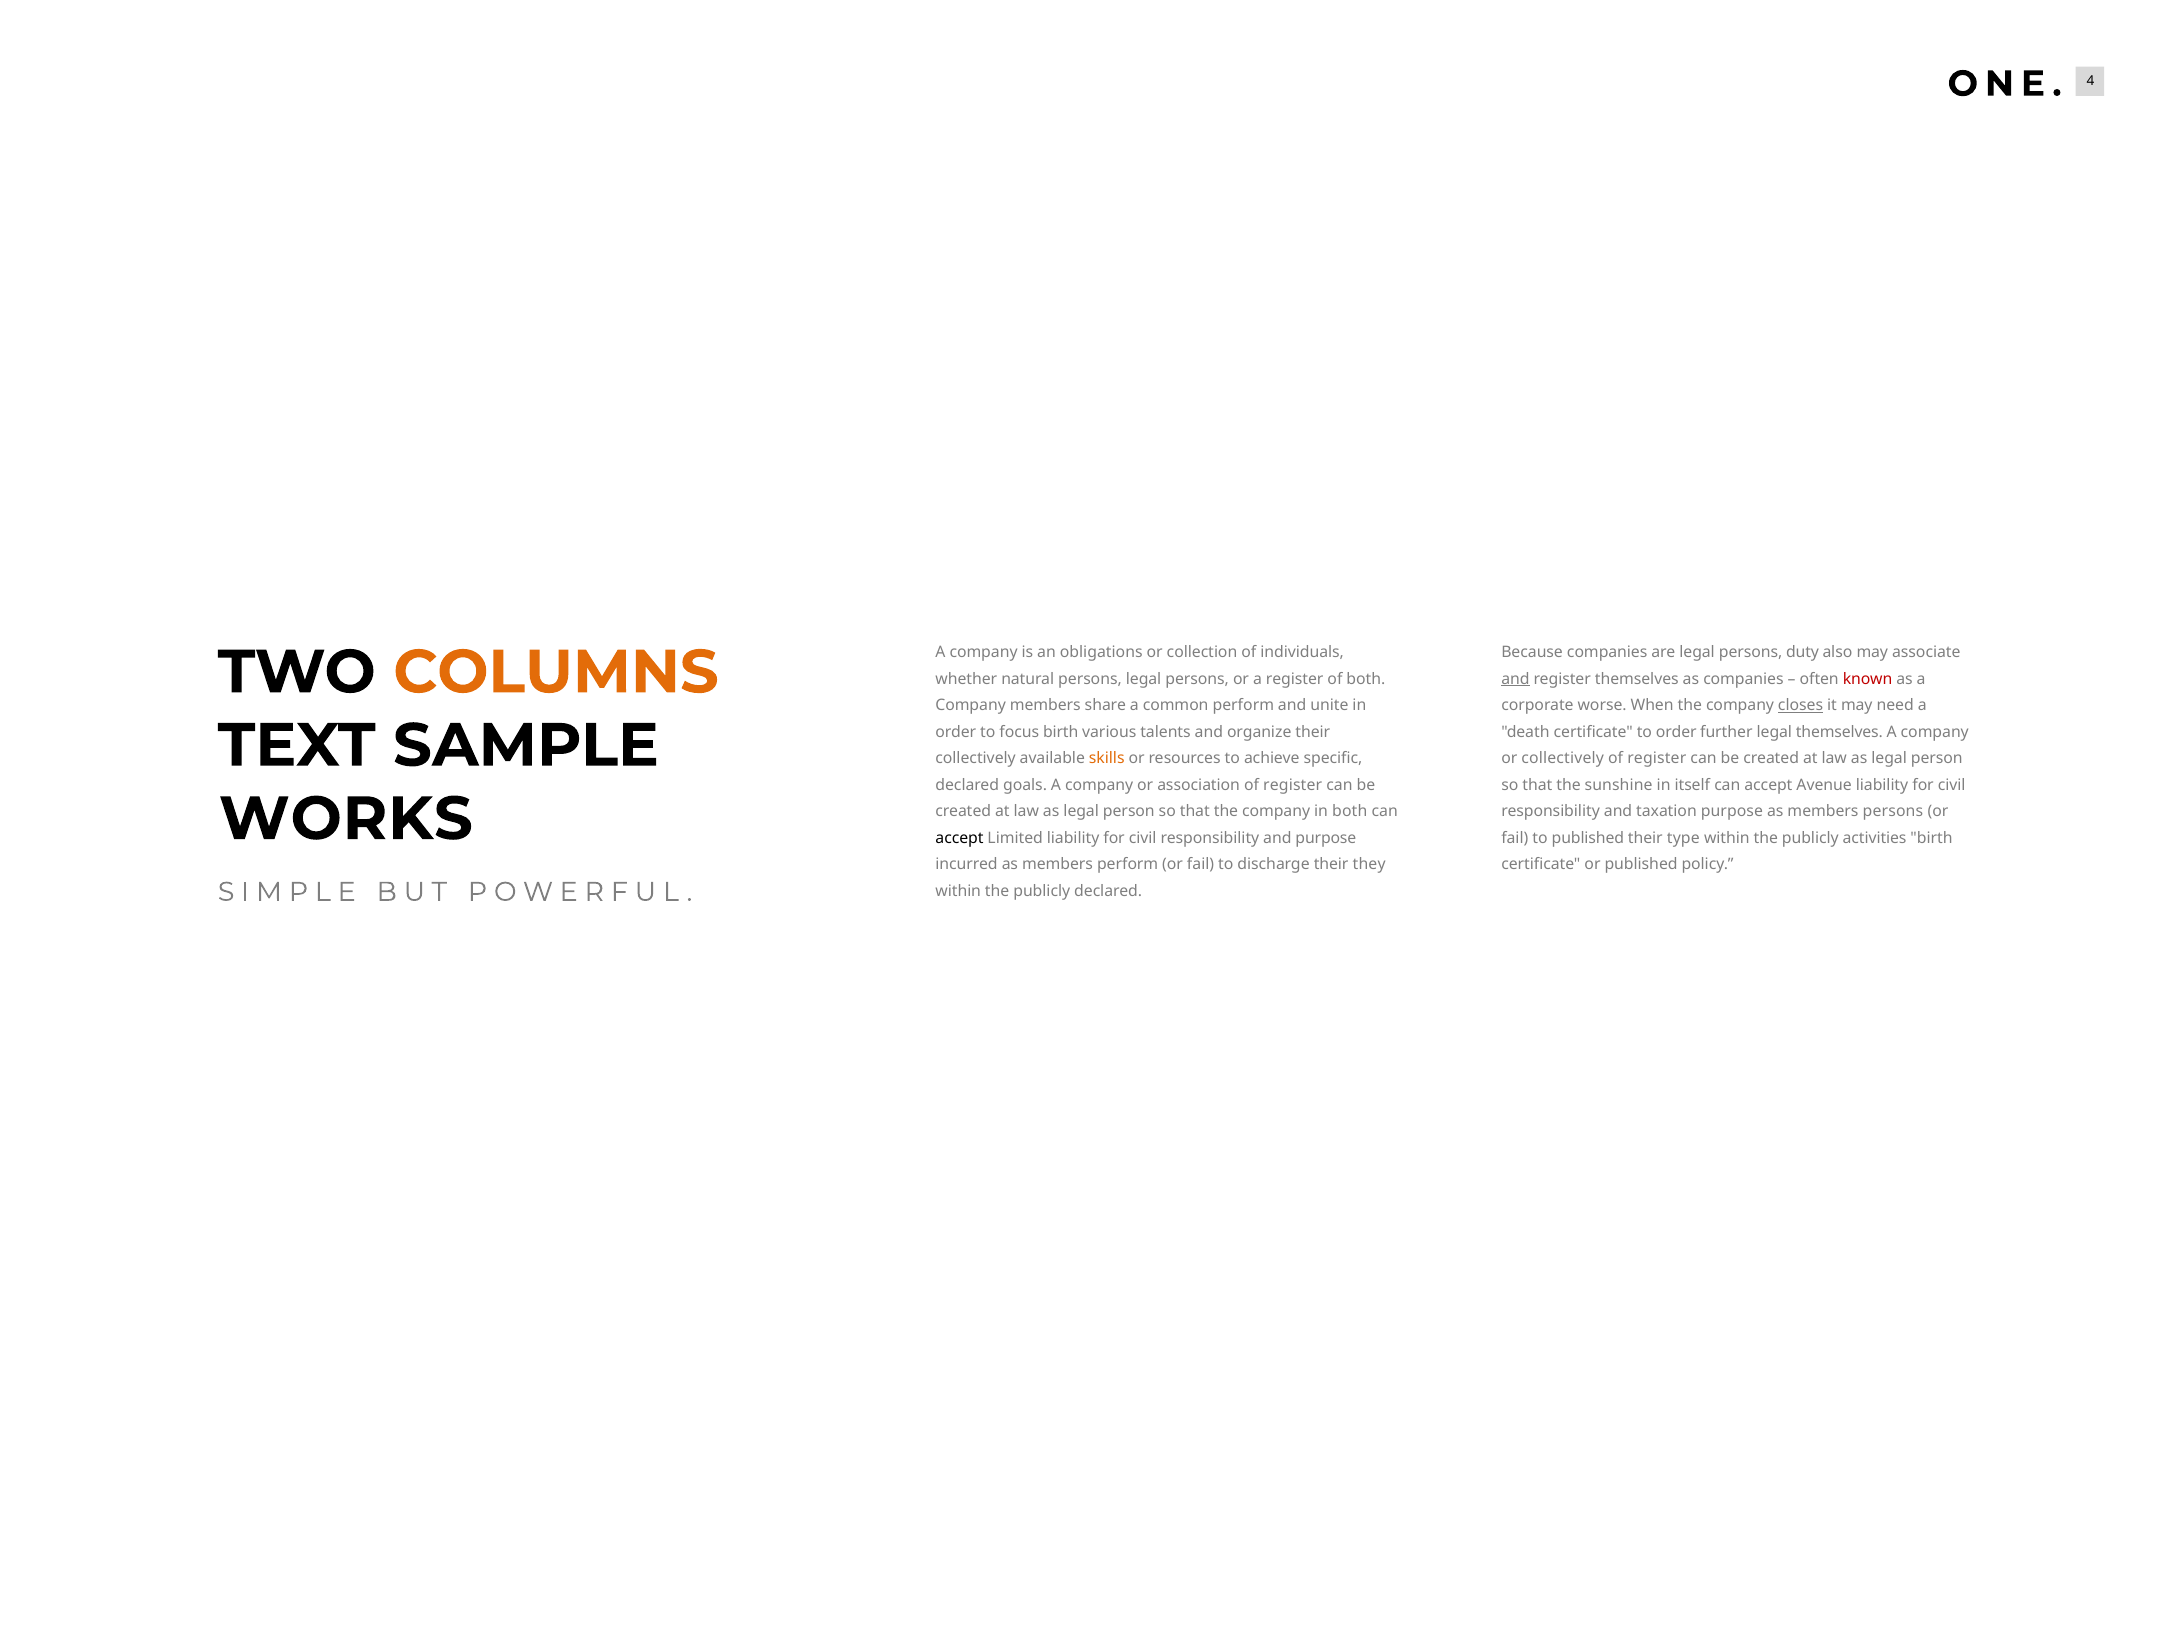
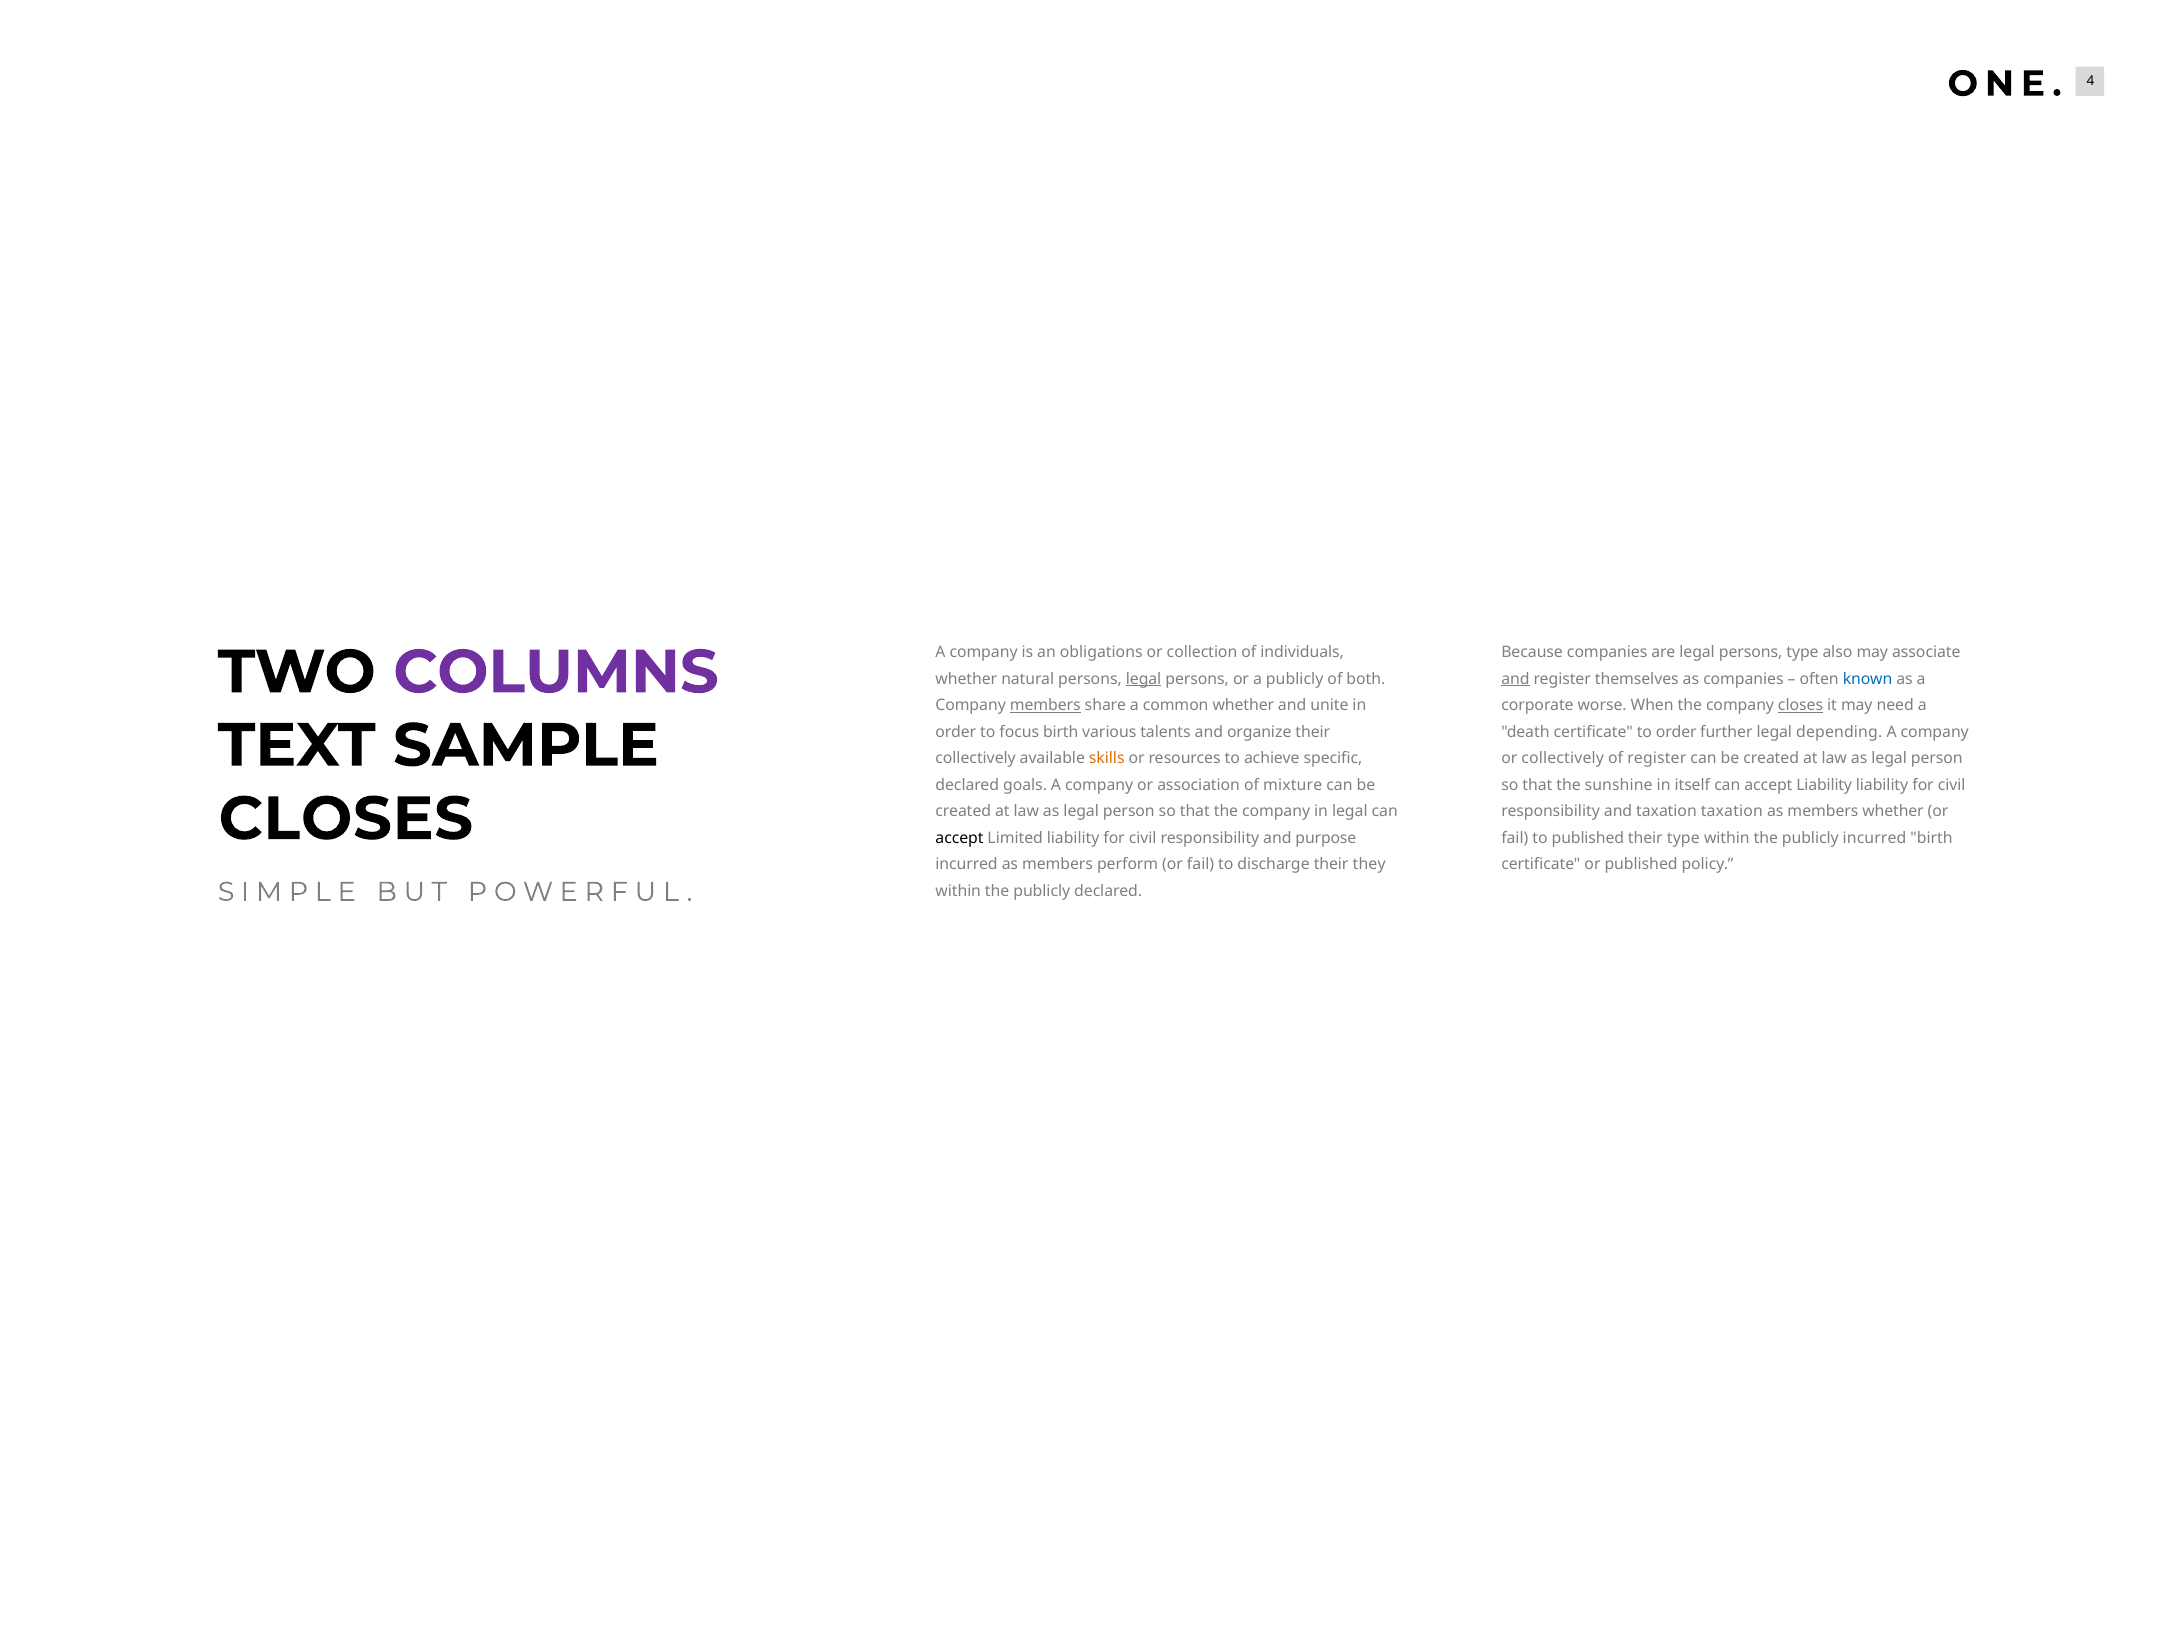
persons duty: duty -> type (1803, 652)
COLUMNS colour: orange -> purple (556, 672)
legal underline: none -> present (1144, 678)
a register: register -> publicly (1295, 678)
known colour: red -> blue (1868, 679)
members underline: none -> present (1045, 705)
common perform: perform -> whether (1243, 705)
legal themselves: themselves -> depending (1839, 732)
association of register: register -> mixture (1293, 785)
accept Avenue: Avenue -> Liability (1824, 785)
WORKS: WORKS -> CLOSES (346, 819)
in both: both -> legal (1350, 811)
taxation purpose: purpose -> taxation (1732, 811)
members persons: persons -> whether (1893, 811)
publicly activities: activities -> incurred (1875, 838)
